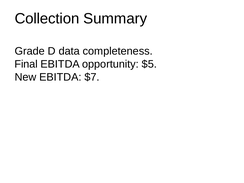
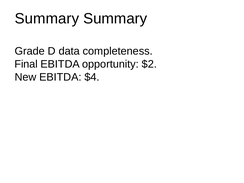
Collection: Collection -> Summary (47, 19)
$5: $5 -> $2 (149, 64)
$7: $7 -> $4 (92, 77)
